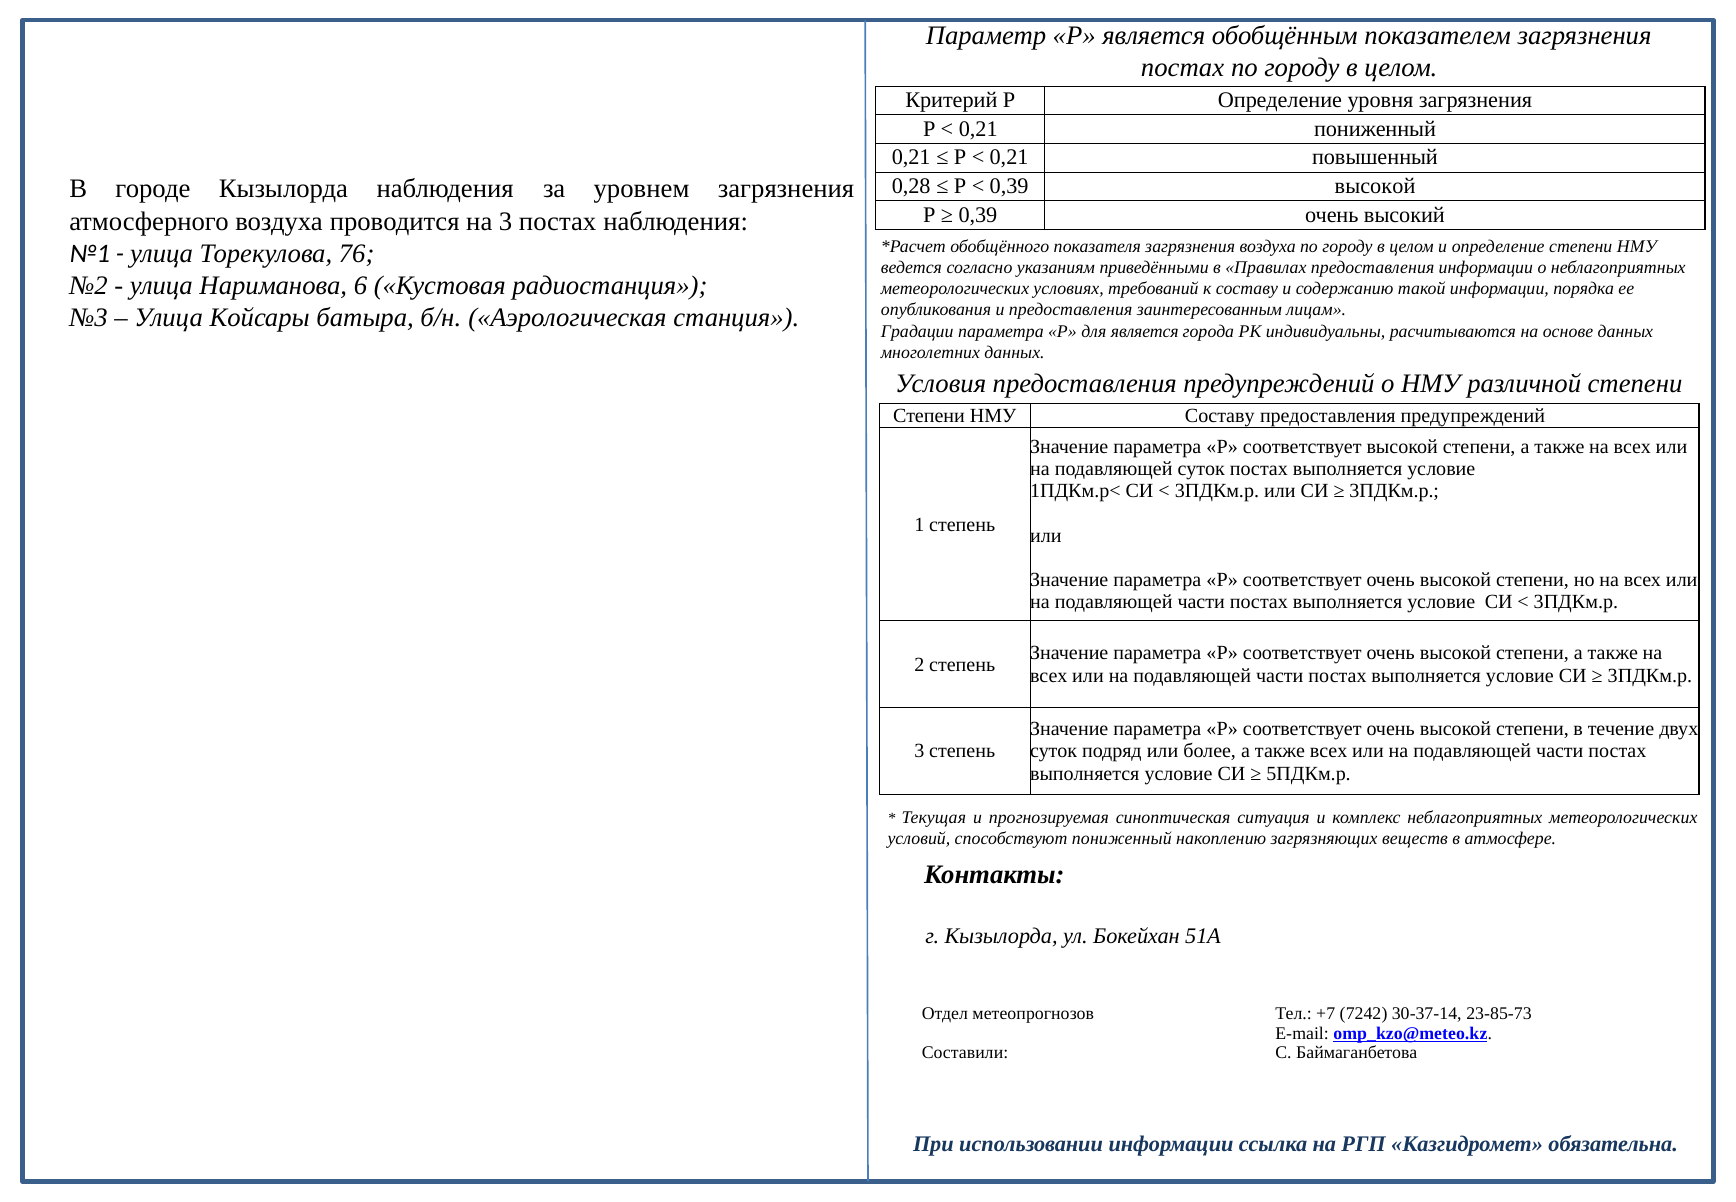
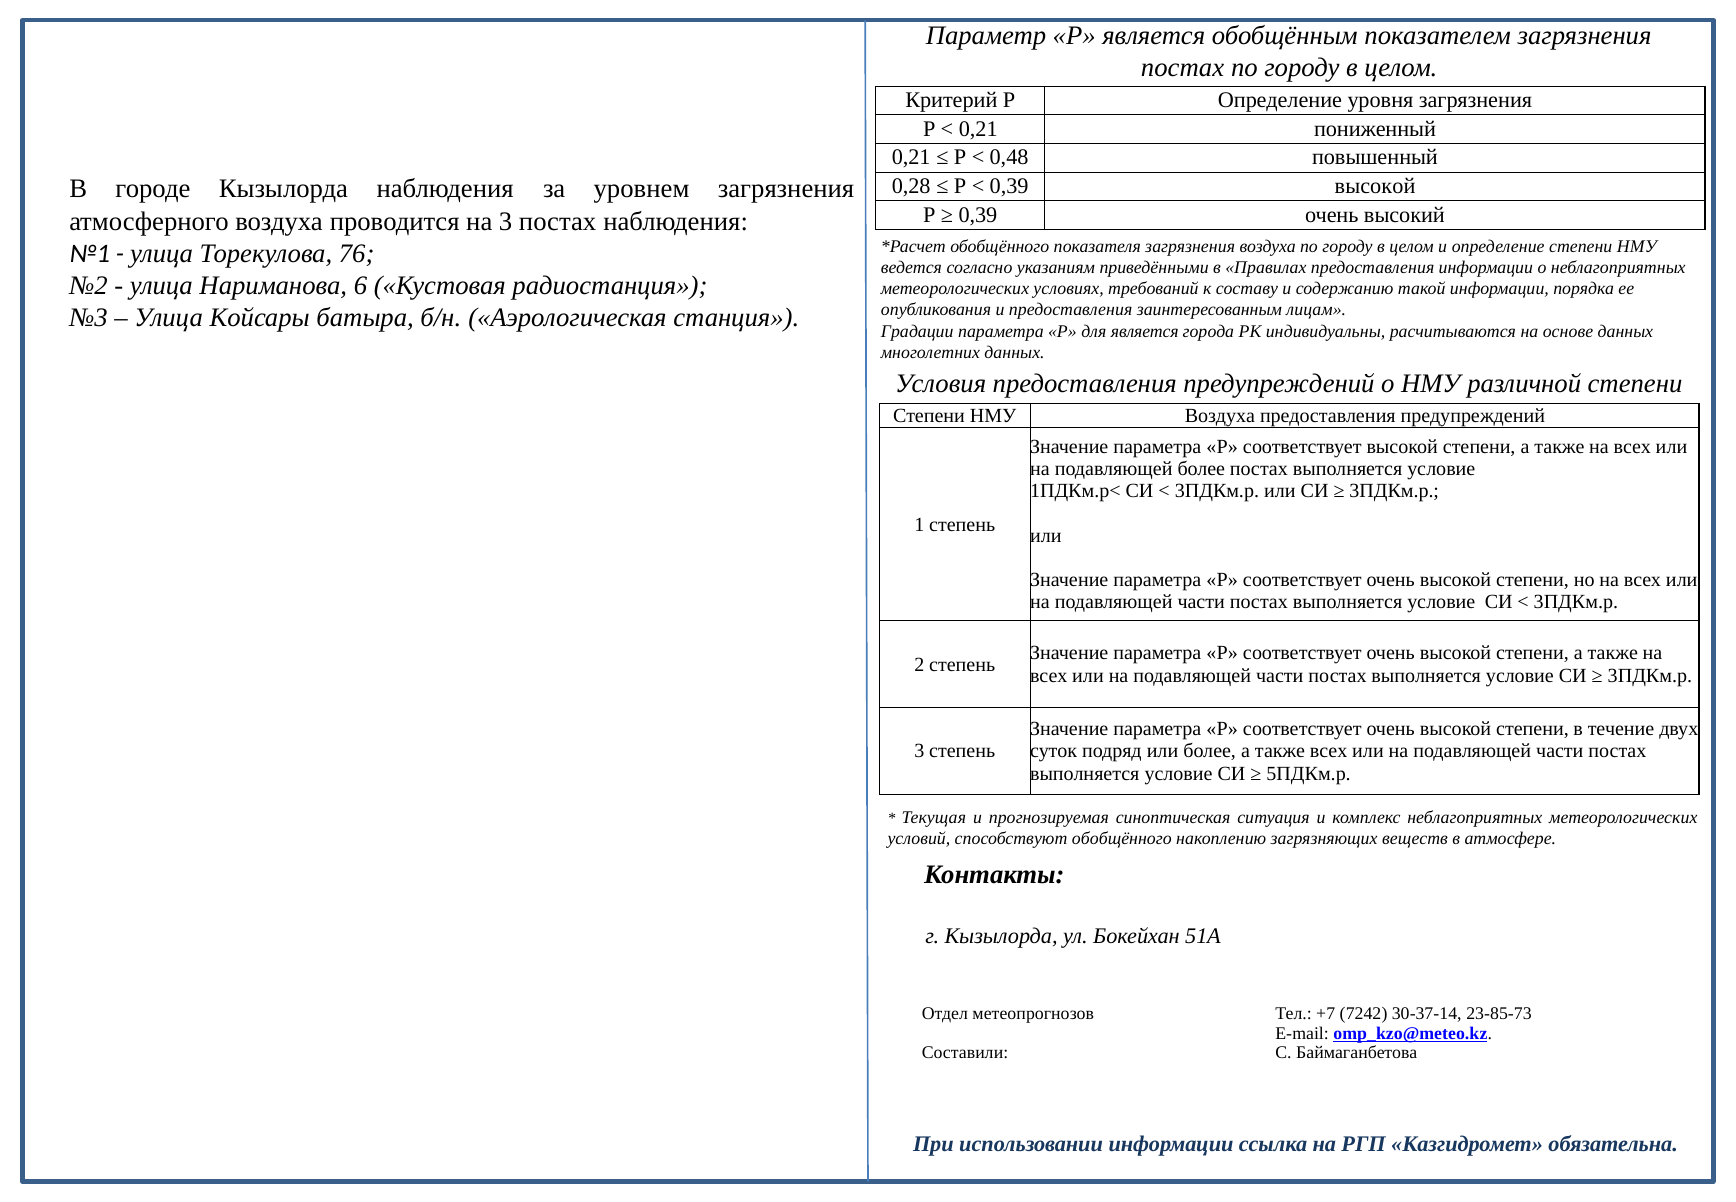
0,21: 0,21 -> 0,48 (1009, 158)
НМУ Составу: Составу -> Воздуха (1220, 416)
подавляющей суток: суток -> более (1201, 469)
способствуют пониженный: пониженный -> обобщённого (1122, 839)
